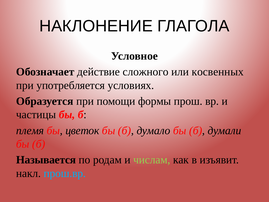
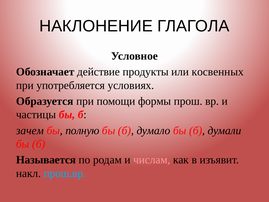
сложного: сложного -> продукты (146, 72)
племя: племя -> зачем (30, 130)
цветок: цветок -> полную (82, 130)
числам colour: light green -> pink (152, 160)
